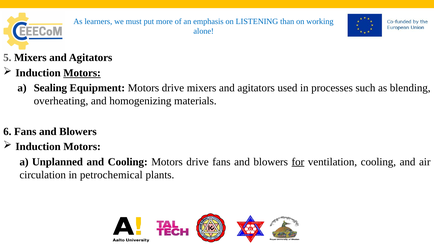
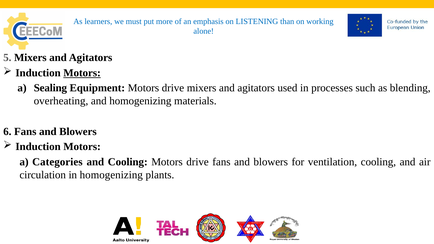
Unplanned: Unplanned -> Categories (57, 162)
for underline: present -> none (298, 162)
in petrochemical: petrochemical -> homogenizing (111, 175)
